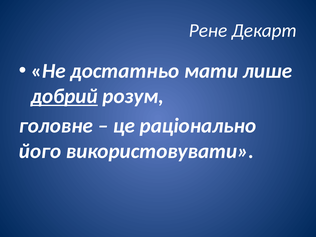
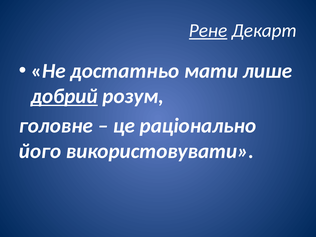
Рене underline: none -> present (208, 31)
